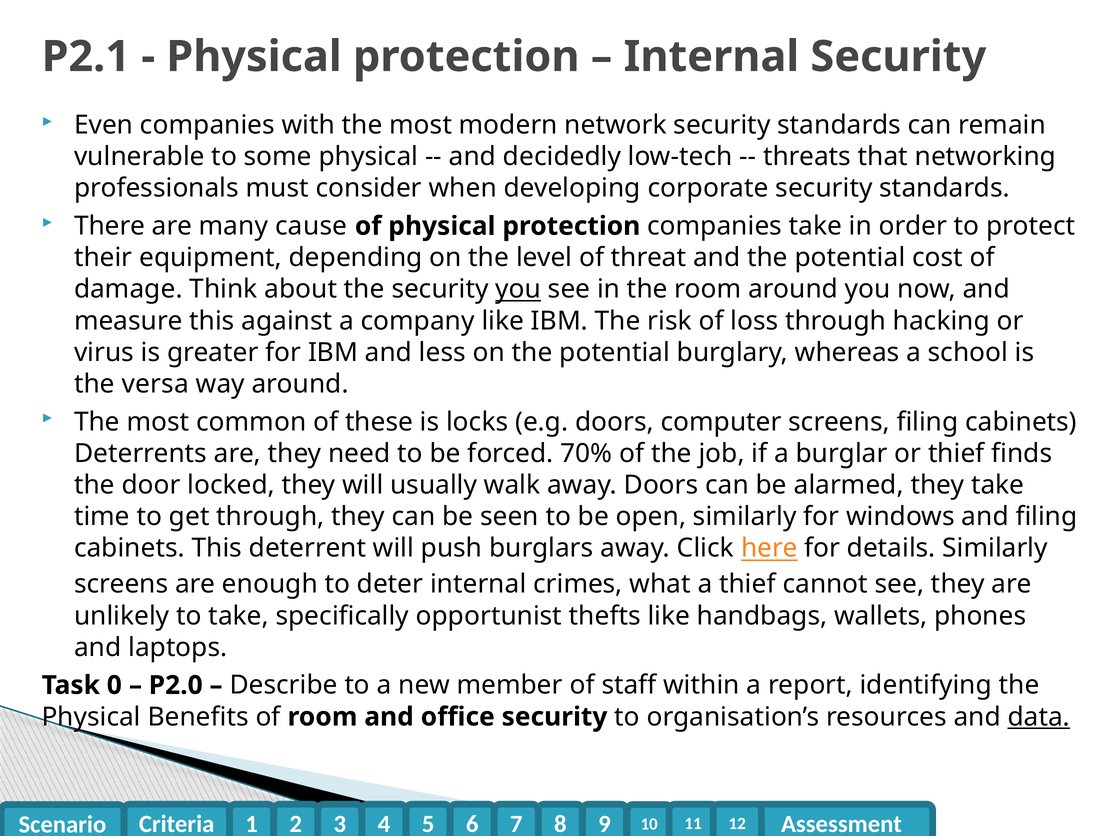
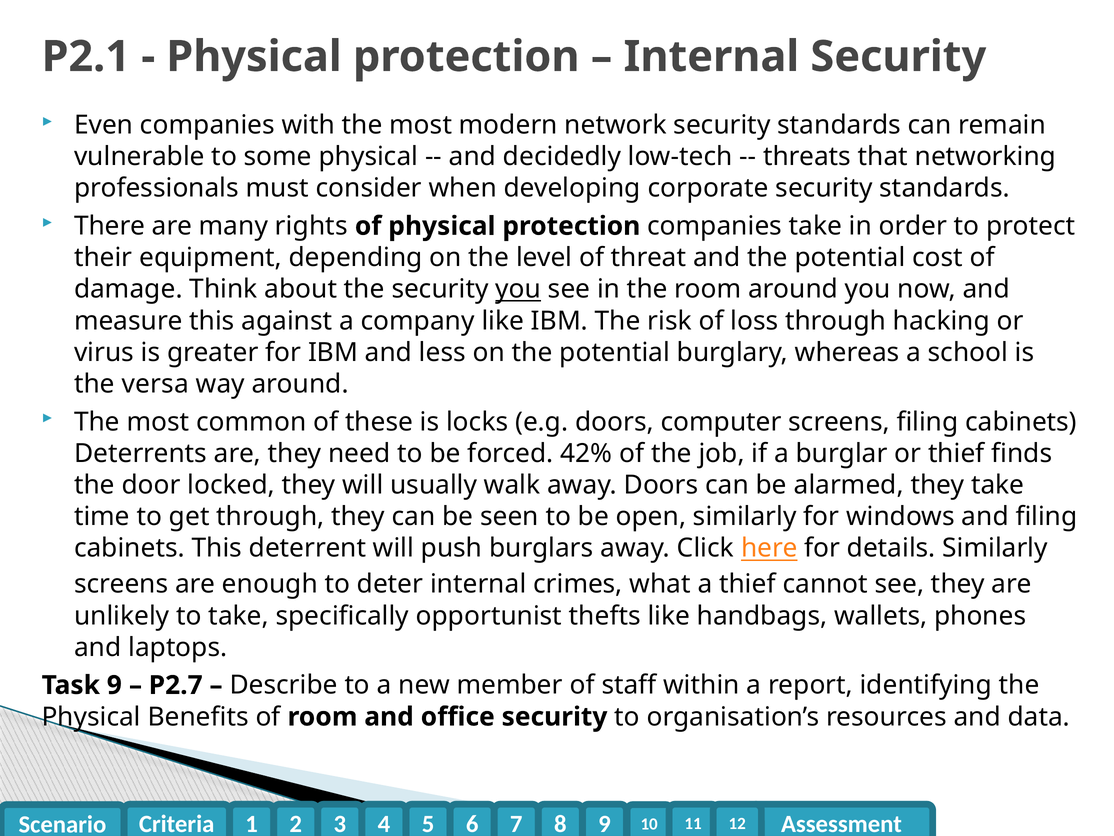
cause: cause -> rights (311, 226)
70%: 70% -> 42% (586, 453)
Task 0: 0 -> 9 (114, 685)
P2.0: P2.0 -> P2.7 (176, 685)
data underline: present -> none (1039, 716)
